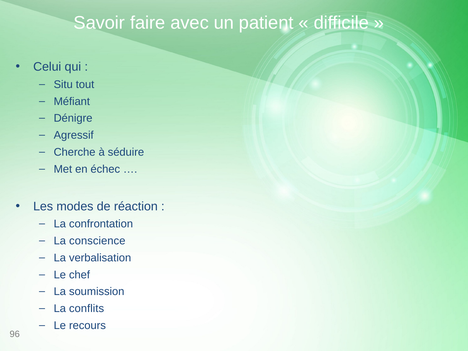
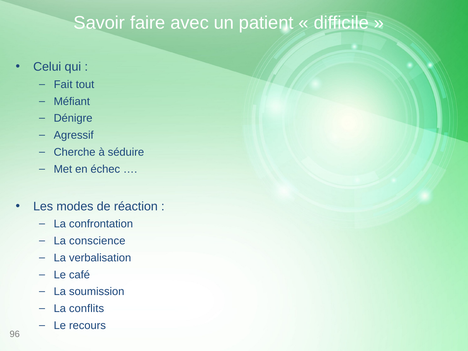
Situ: Situ -> Fait (63, 85)
chef: chef -> café (80, 275)
